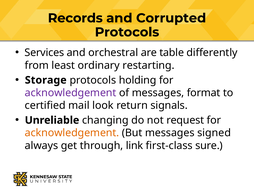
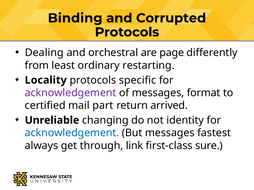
Records: Records -> Binding (75, 18)
Services: Services -> Dealing (44, 53)
table: table -> page (172, 53)
Storage: Storage -> Locality (46, 80)
holding: holding -> specific (138, 80)
look: look -> part (103, 106)
signals: signals -> arrived (169, 106)
request: request -> identity (185, 121)
acknowledgement colour: orange -> blue (72, 133)
signed: signed -> fastest (214, 133)
